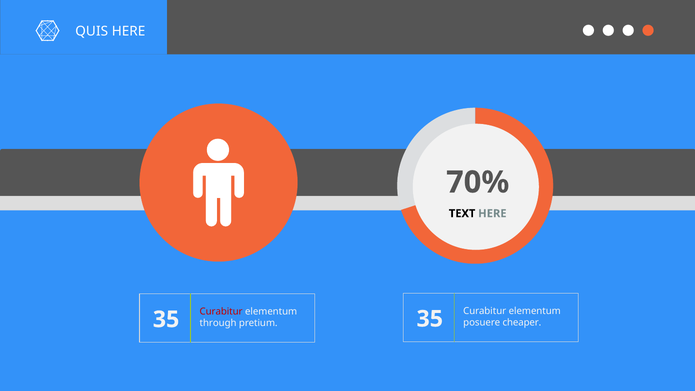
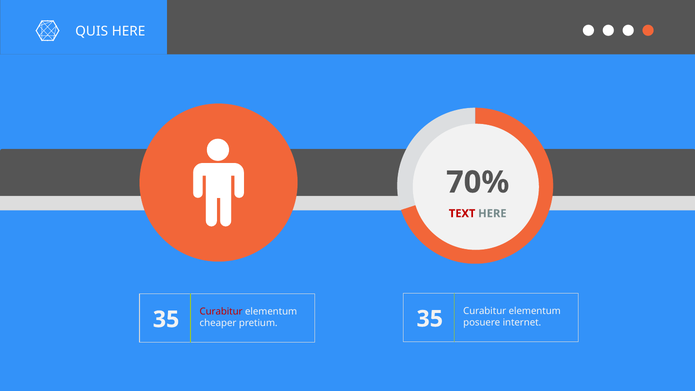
TEXT colour: black -> red (462, 213)
cheaper: cheaper -> internet (522, 323)
through: through -> cheaper (218, 323)
